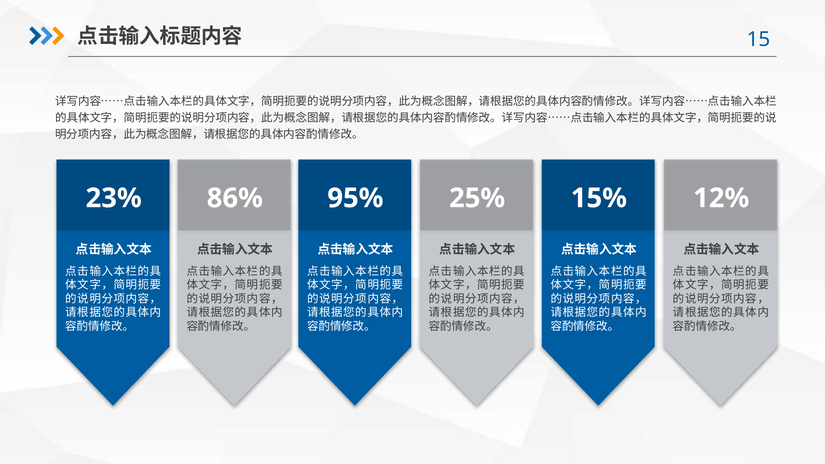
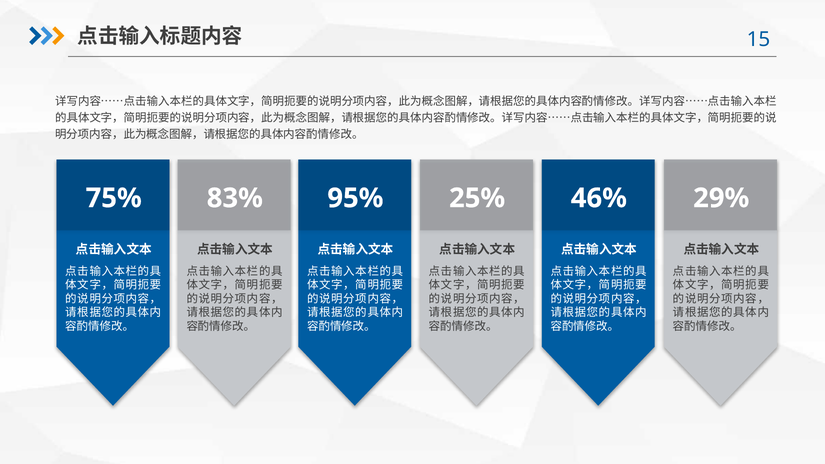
23%: 23% -> 75% (114, 198)
86%: 86% -> 83% (235, 198)
15%: 15% -> 46% (599, 198)
12%: 12% -> 29% (721, 198)
